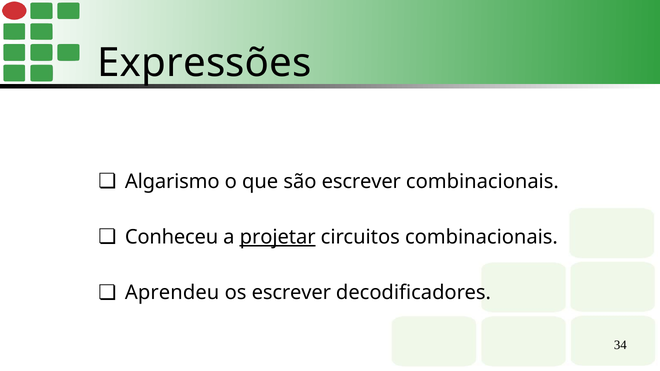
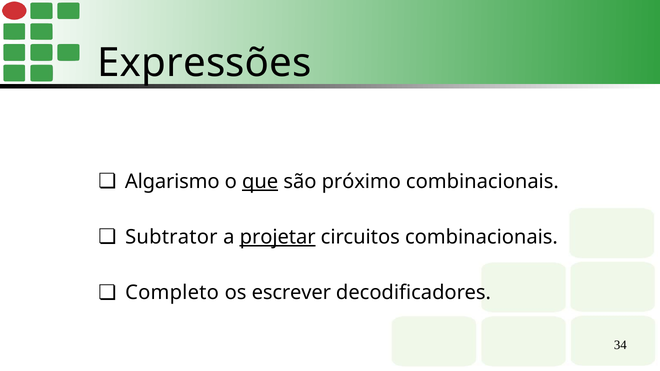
que underline: none -> present (260, 182)
são escrever: escrever -> próximo (361, 182)
Conheceu: Conheceu -> Subtrator (171, 237)
Aprendeu: Aprendeu -> Completo (172, 293)
